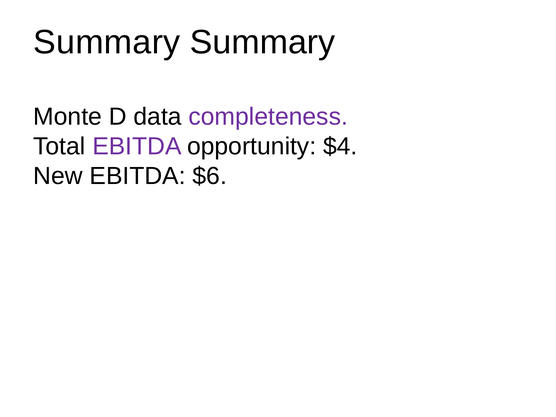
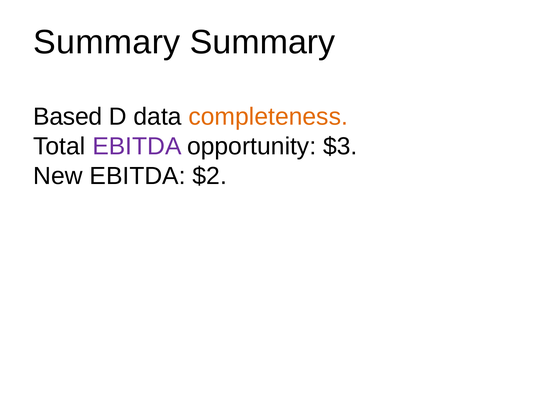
Monte: Monte -> Based (68, 117)
completeness colour: purple -> orange (268, 117)
$4: $4 -> $3 (340, 146)
$6: $6 -> $2 (210, 176)
